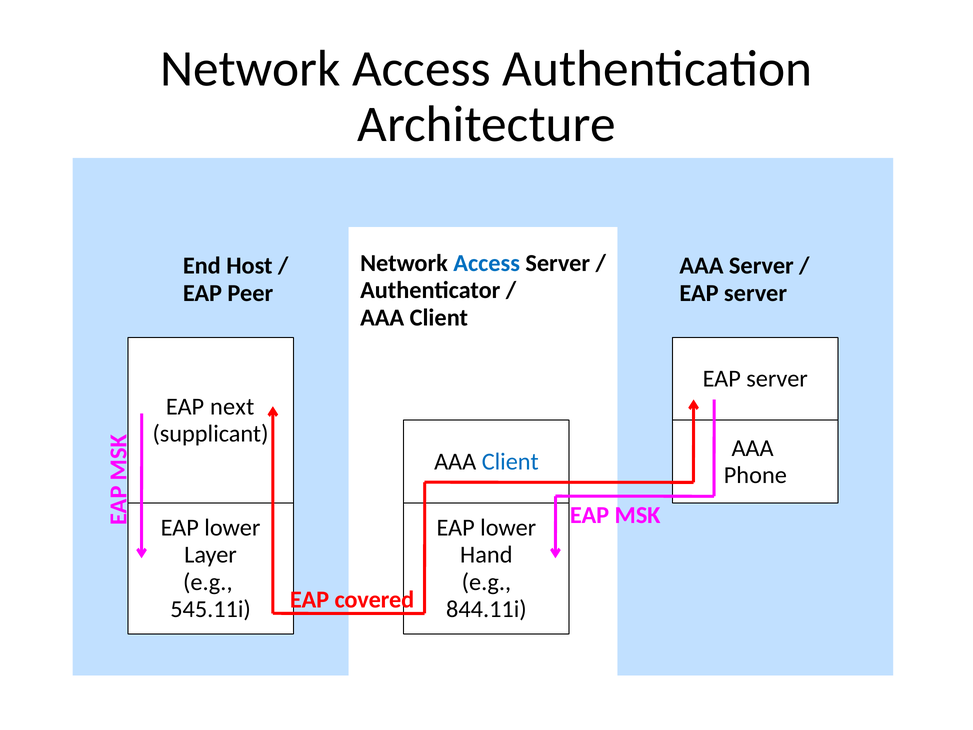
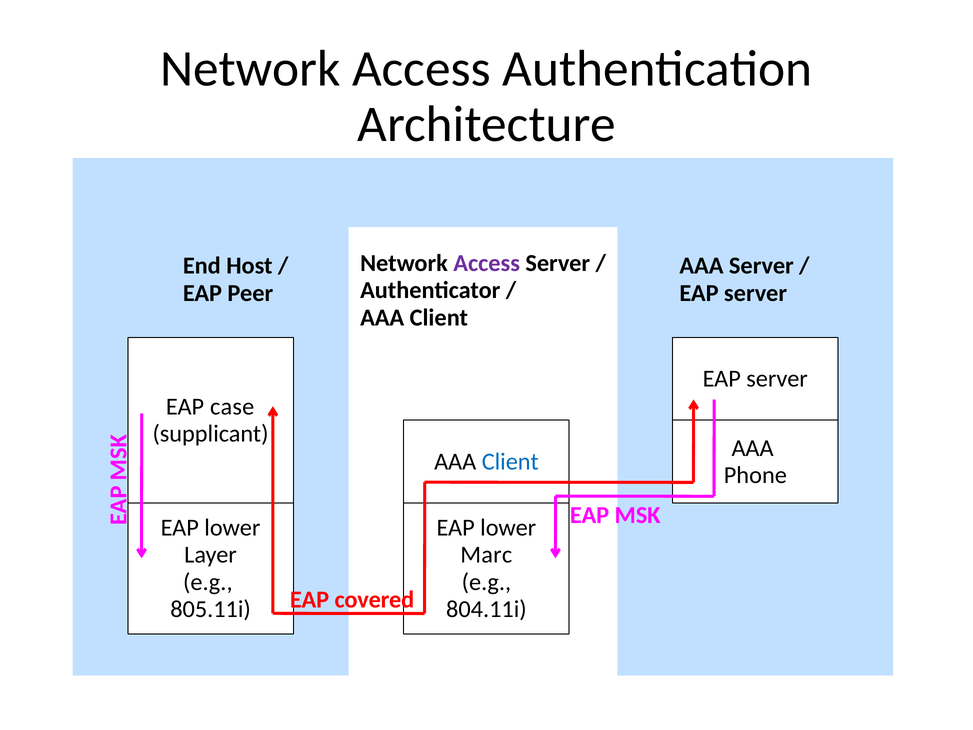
Access colour: blue -> purple (487, 263)
next: next -> case (232, 407)
Hand: Hand -> Marc (486, 555)
545.11i: 545.11i -> 805.11i (211, 609)
844.11i: 844.11i -> 804.11i (486, 609)
